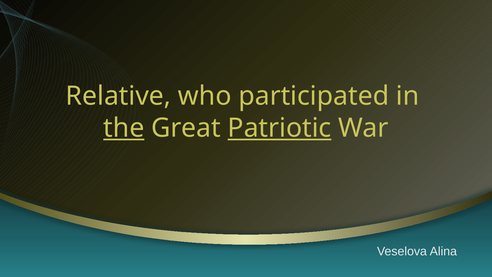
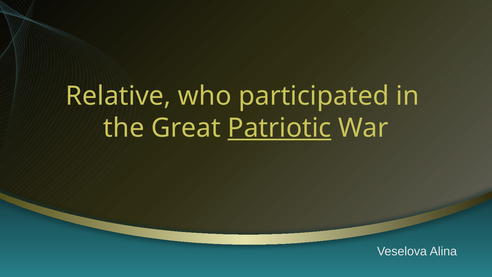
the underline: present -> none (124, 128)
